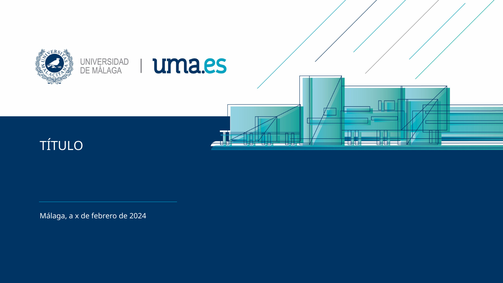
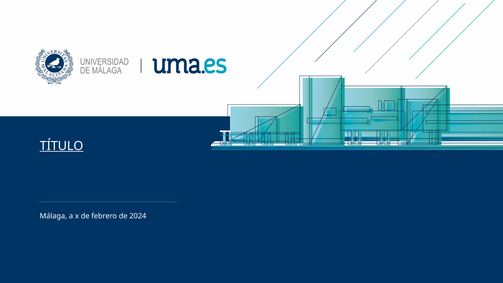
TÍTULO underline: none -> present (61, 146)
